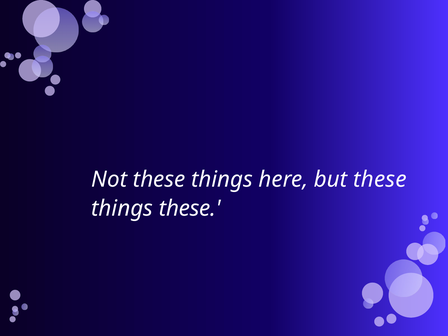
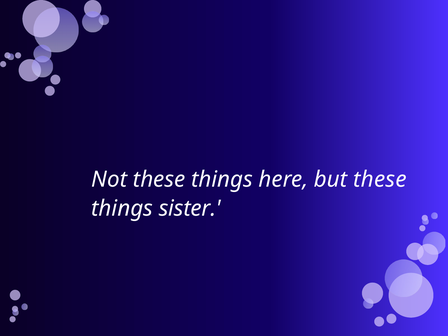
things these: these -> sister (190, 208)
